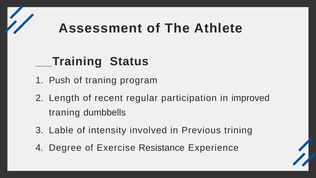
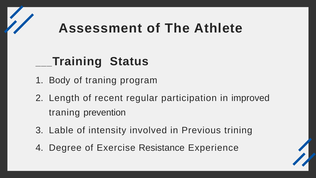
Push: Push -> Body (60, 80)
dumbbells: dumbbells -> prevention (105, 112)
